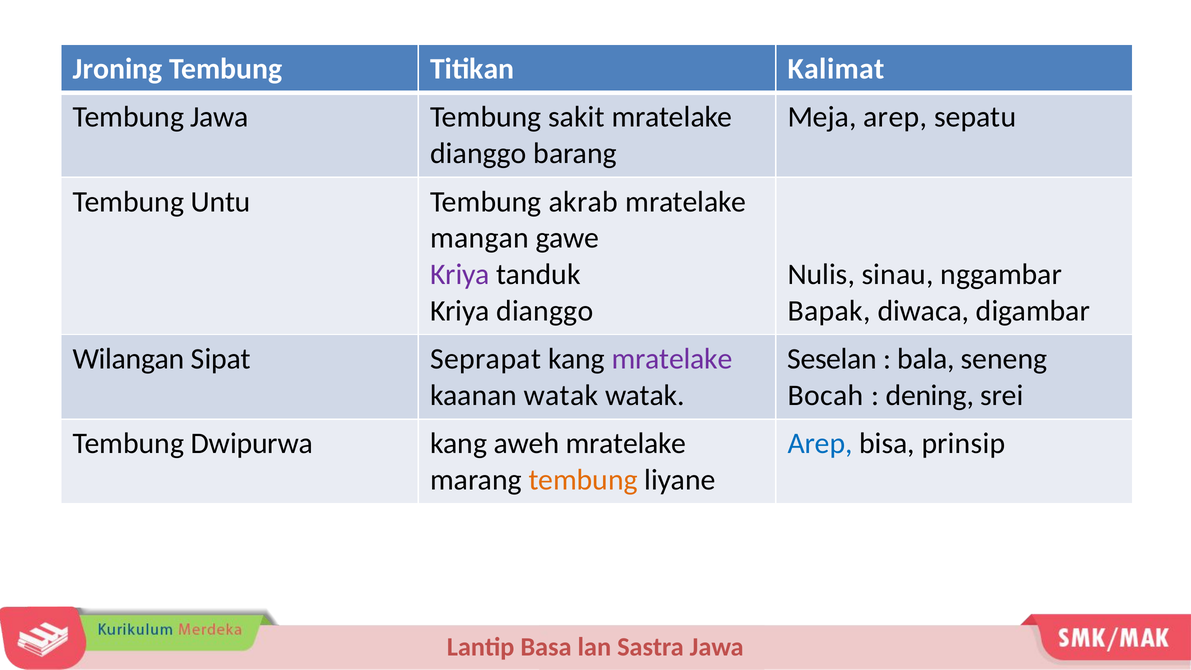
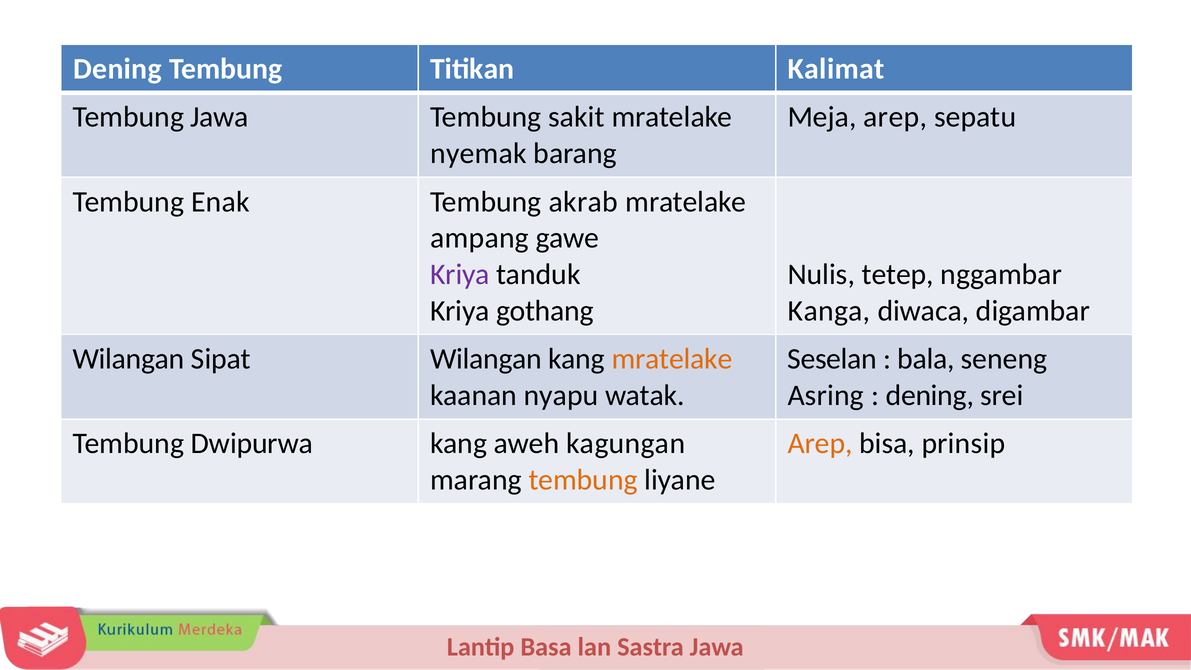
Jroning: Jroning -> Dening (118, 69)
dianggo: dianggo -> nyemak (478, 153)
Untu: Untu -> Enak (220, 202)
mangan: mangan -> ampang (480, 238)
sinau: sinau -> tetep (898, 274)
Kriya dianggo: dianggo -> gothang (545, 311)
Bapak: Bapak -> Kanga (829, 311)
Sipat Seprapat: Seprapat -> Wilangan (486, 359)
mratelake colour: purple -> orange (672, 359)
kaanan watak: watak -> nyapu (561, 395)
Bocah: Bocah -> Asring (826, 395)
aweh mratelake: mratelake -> kagungan (626, 444)
Arep colour: blue -> orange (820, 444)
